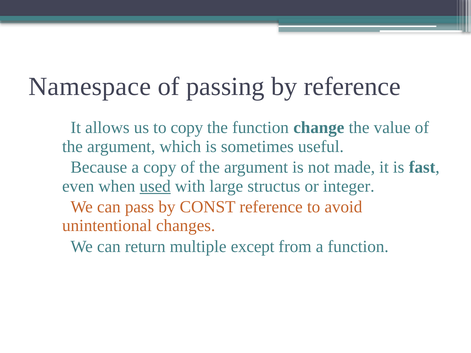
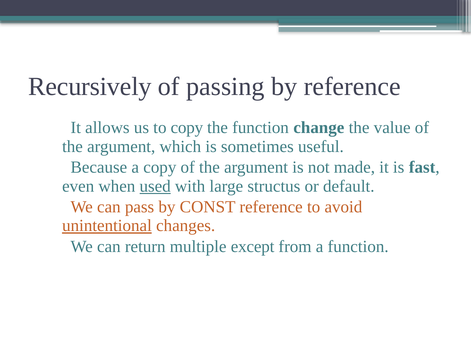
Namespace: Namespace -> Recursively (90, 87)
integer: integer -> default (349, 186)
unintentional underline: none -> present (107, 226)
